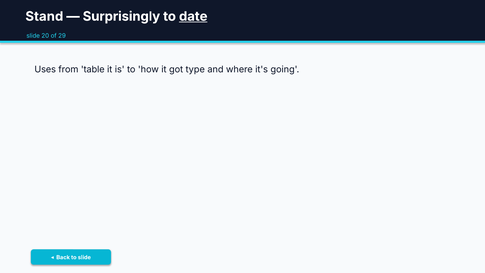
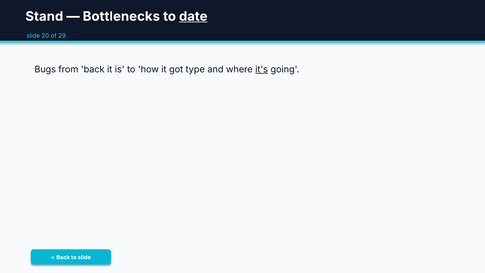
Surprisingly: Surprisingly -> Bottlenecks (121, 16)
Uses: Uses -> Bugs (45, 69)
from table: table -> back (93, 69)
it's underline: none -> present (262, 69)
